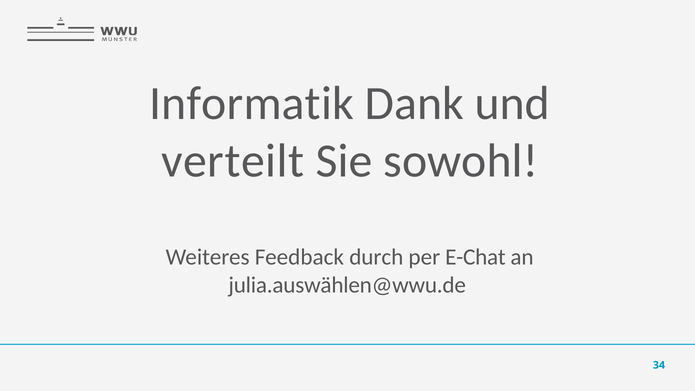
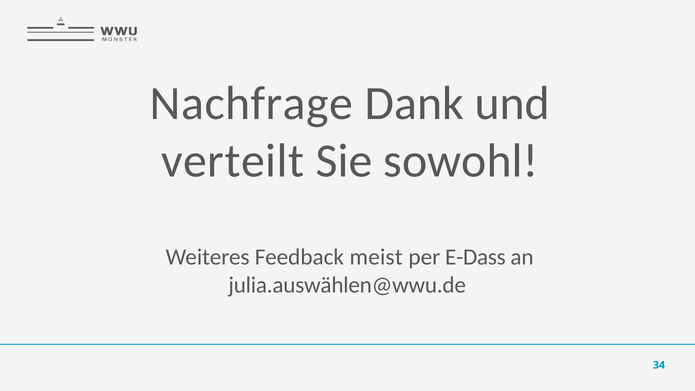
Informatik: Informatik -> Nachfrage (251, 103)
durch: durch -> meist (376, 257)
E-Chat: E-Chat -> E-Dass (475, 257)
